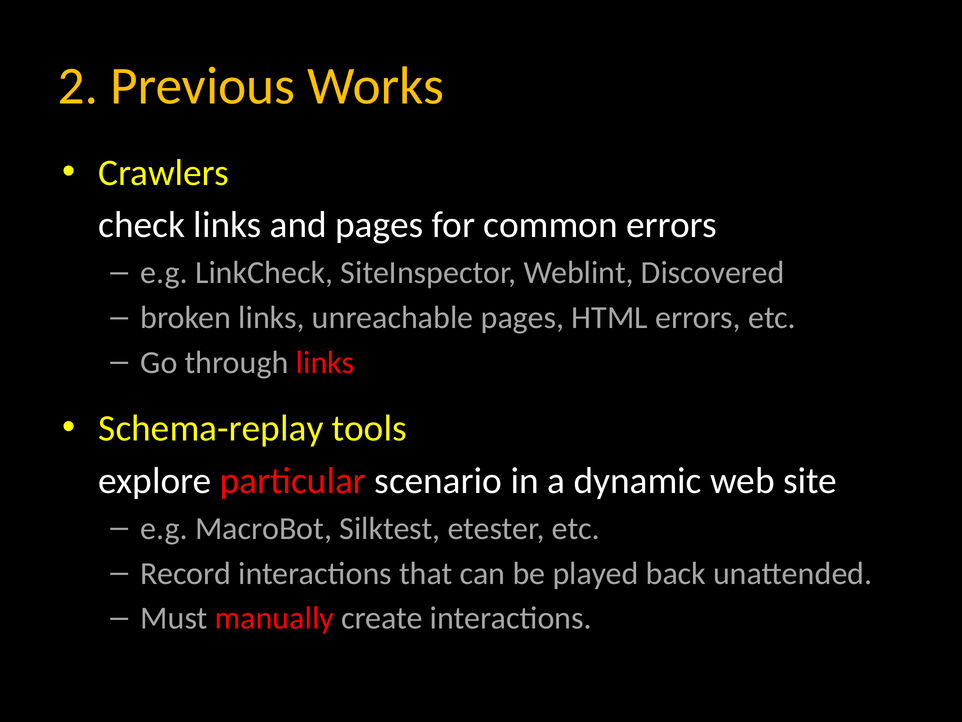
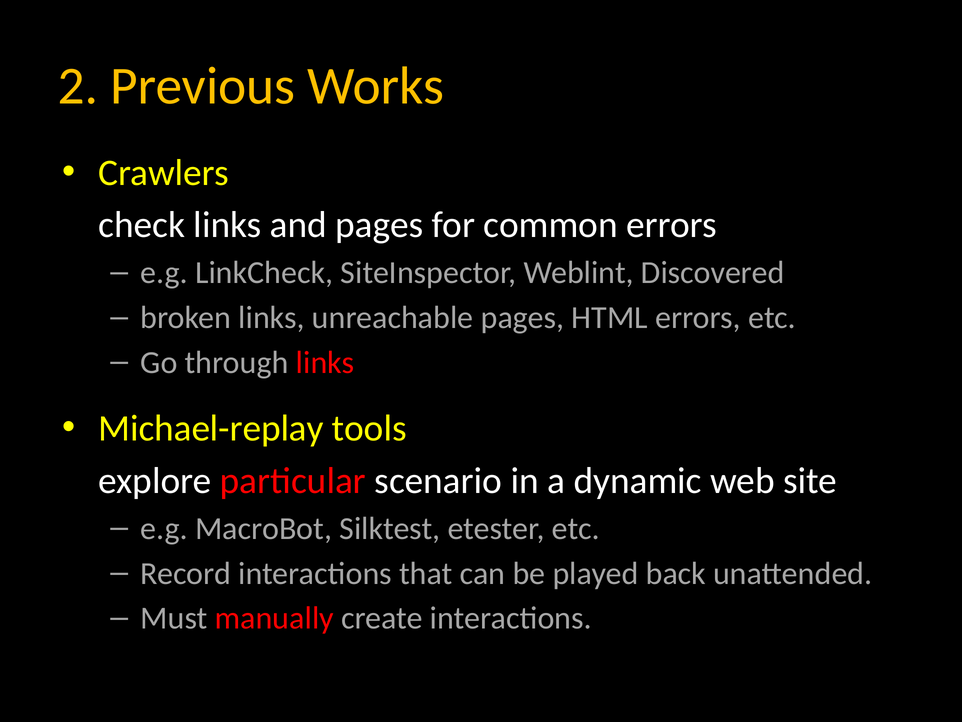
Schema-replay: Schema-replay -> Michael-replay (211, 428)
